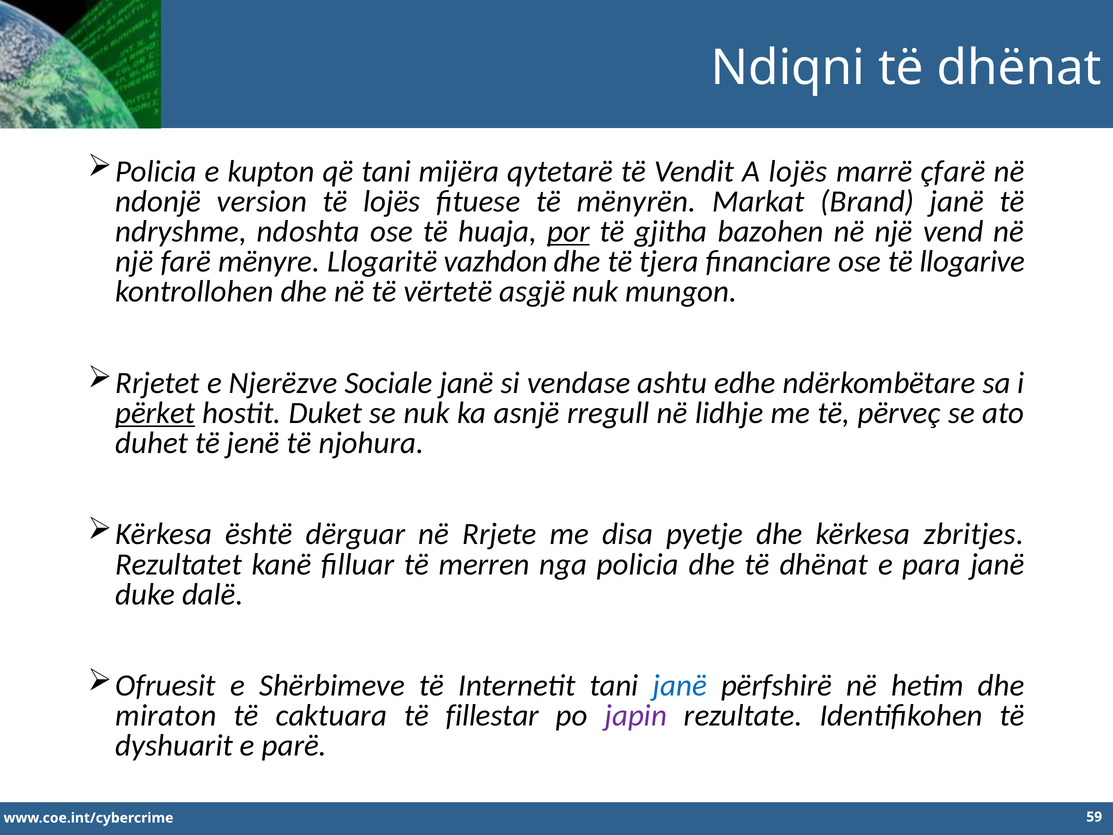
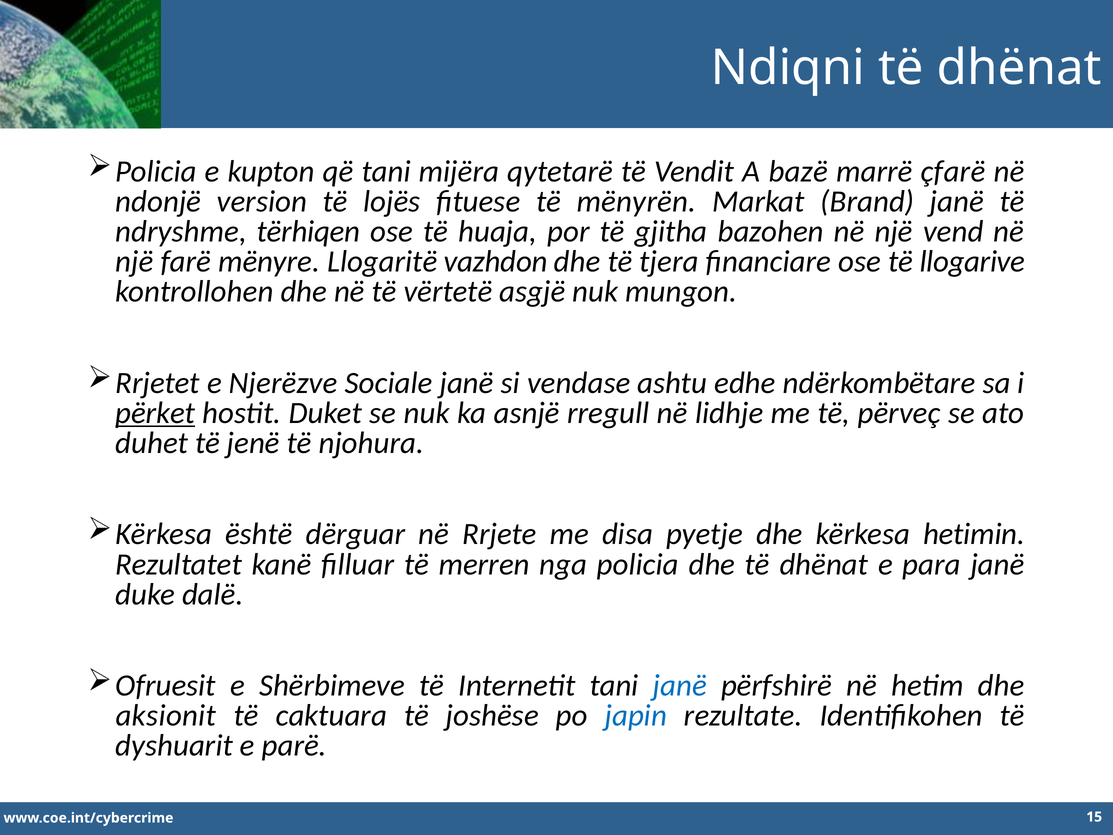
A lojës: lojës -> bazë (798, 171)
ndoshta: ndoshta -> tërhiqen (309, 231)
por underline: present -> none (568, 231)
zbritjes: zbritjes -> hetimin (974, 534)
miraton: miraton -> aksionit (166, 715)
fillestar: fillestar -> joshëse (492, 715)
japin colour: purple -> blue (636, 715)
59: 59 -> 15 (1094, 817)
